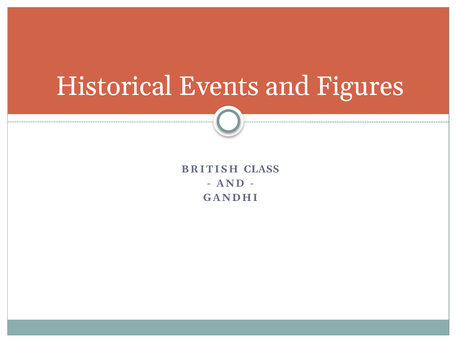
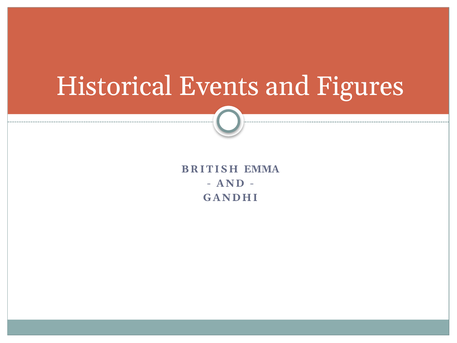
CLASS: CLASS -> EMMA (262, 169)
